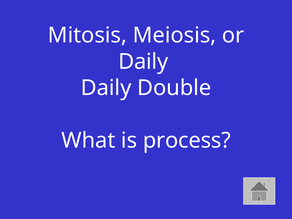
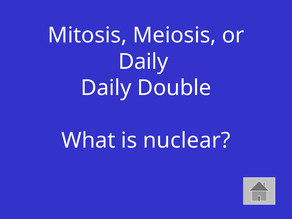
process: process -> nuclear (187, 140)
